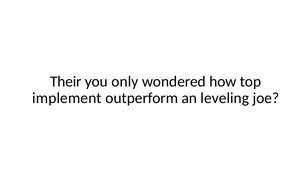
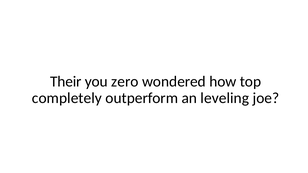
only: only -> zero (125, 82)
implement: implement -> completely (67, 98)
